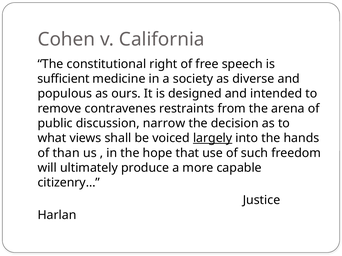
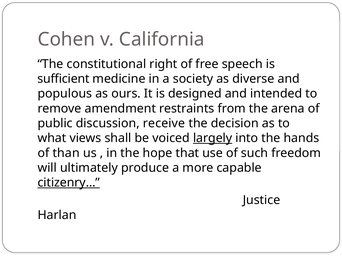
contravenes: contravenes -> amendment (120, 109)
narrow: narrow -> receive (164, 124)
citizenry… underline: none -> present (69, 183)
